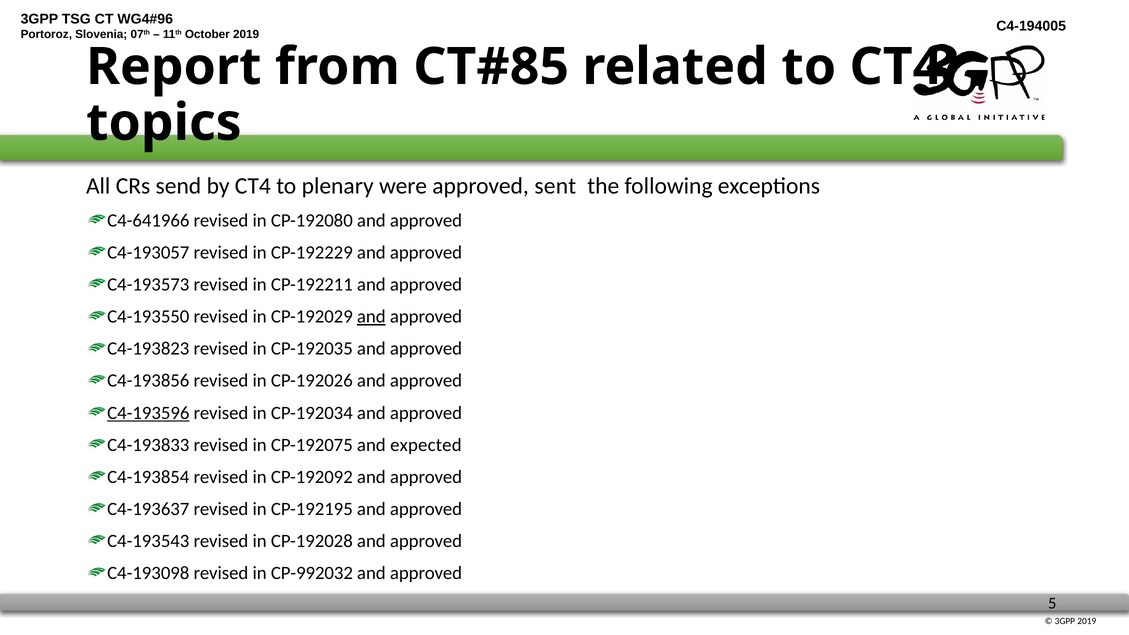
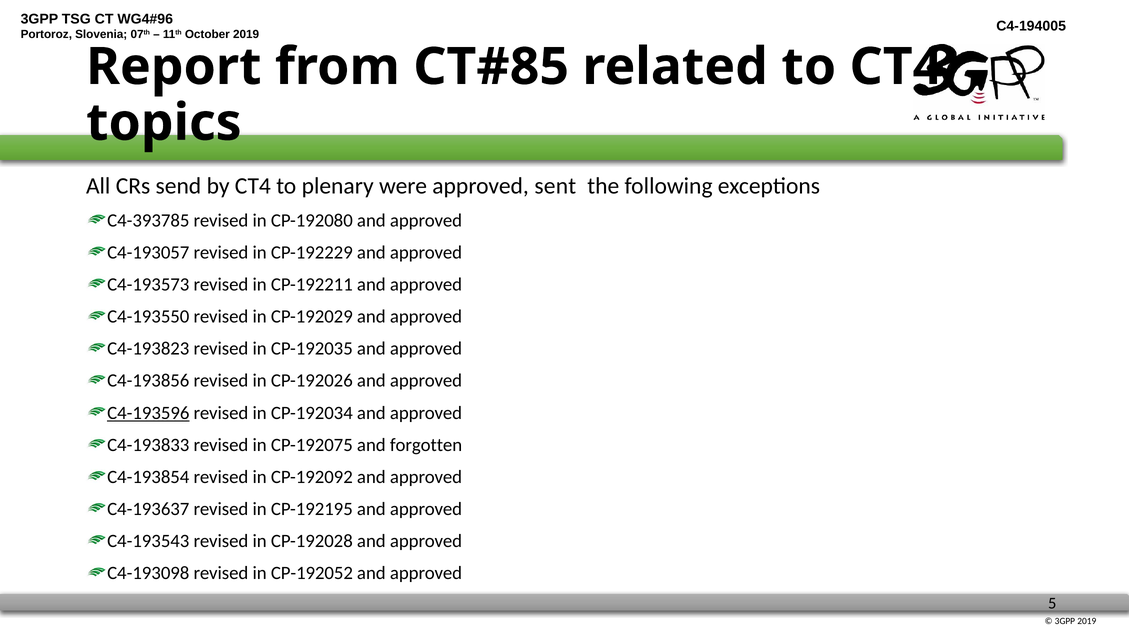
C4-641966: C4-641966 -> C4-393785 (148, 220)
and underline: present -> none (371, 317)
expected: expected -> forgotten (426, 445)
CP-992032: CP-992032 -> CP-192052 (312, 573)
